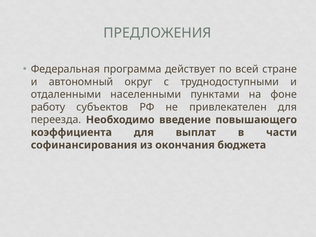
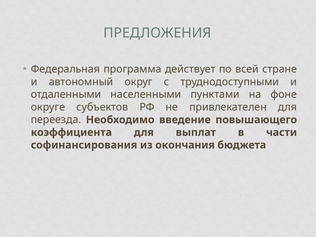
работу: работу -> округе (48, 107)
